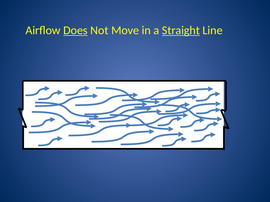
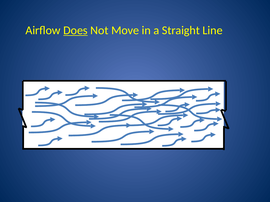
Straight underline: present -> none (181, 30)
